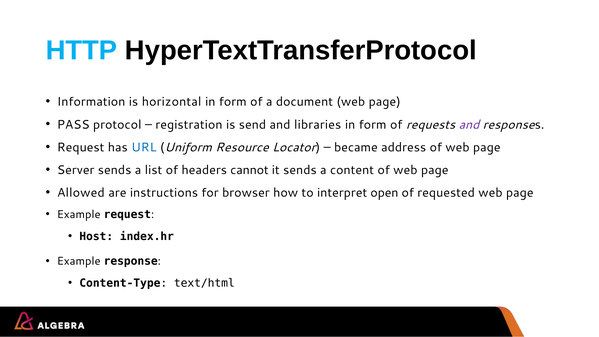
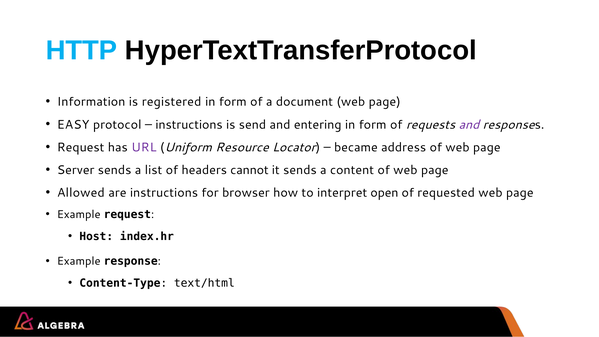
horizontal: horizontal -> registered (172, 102)
PASS: PASS -> EASY (73, 125)
registration: registration -> instructions (189, 125)
libraries: libraries -> entering (318, 125)
URL colour: blue -> purple (144, 147)
